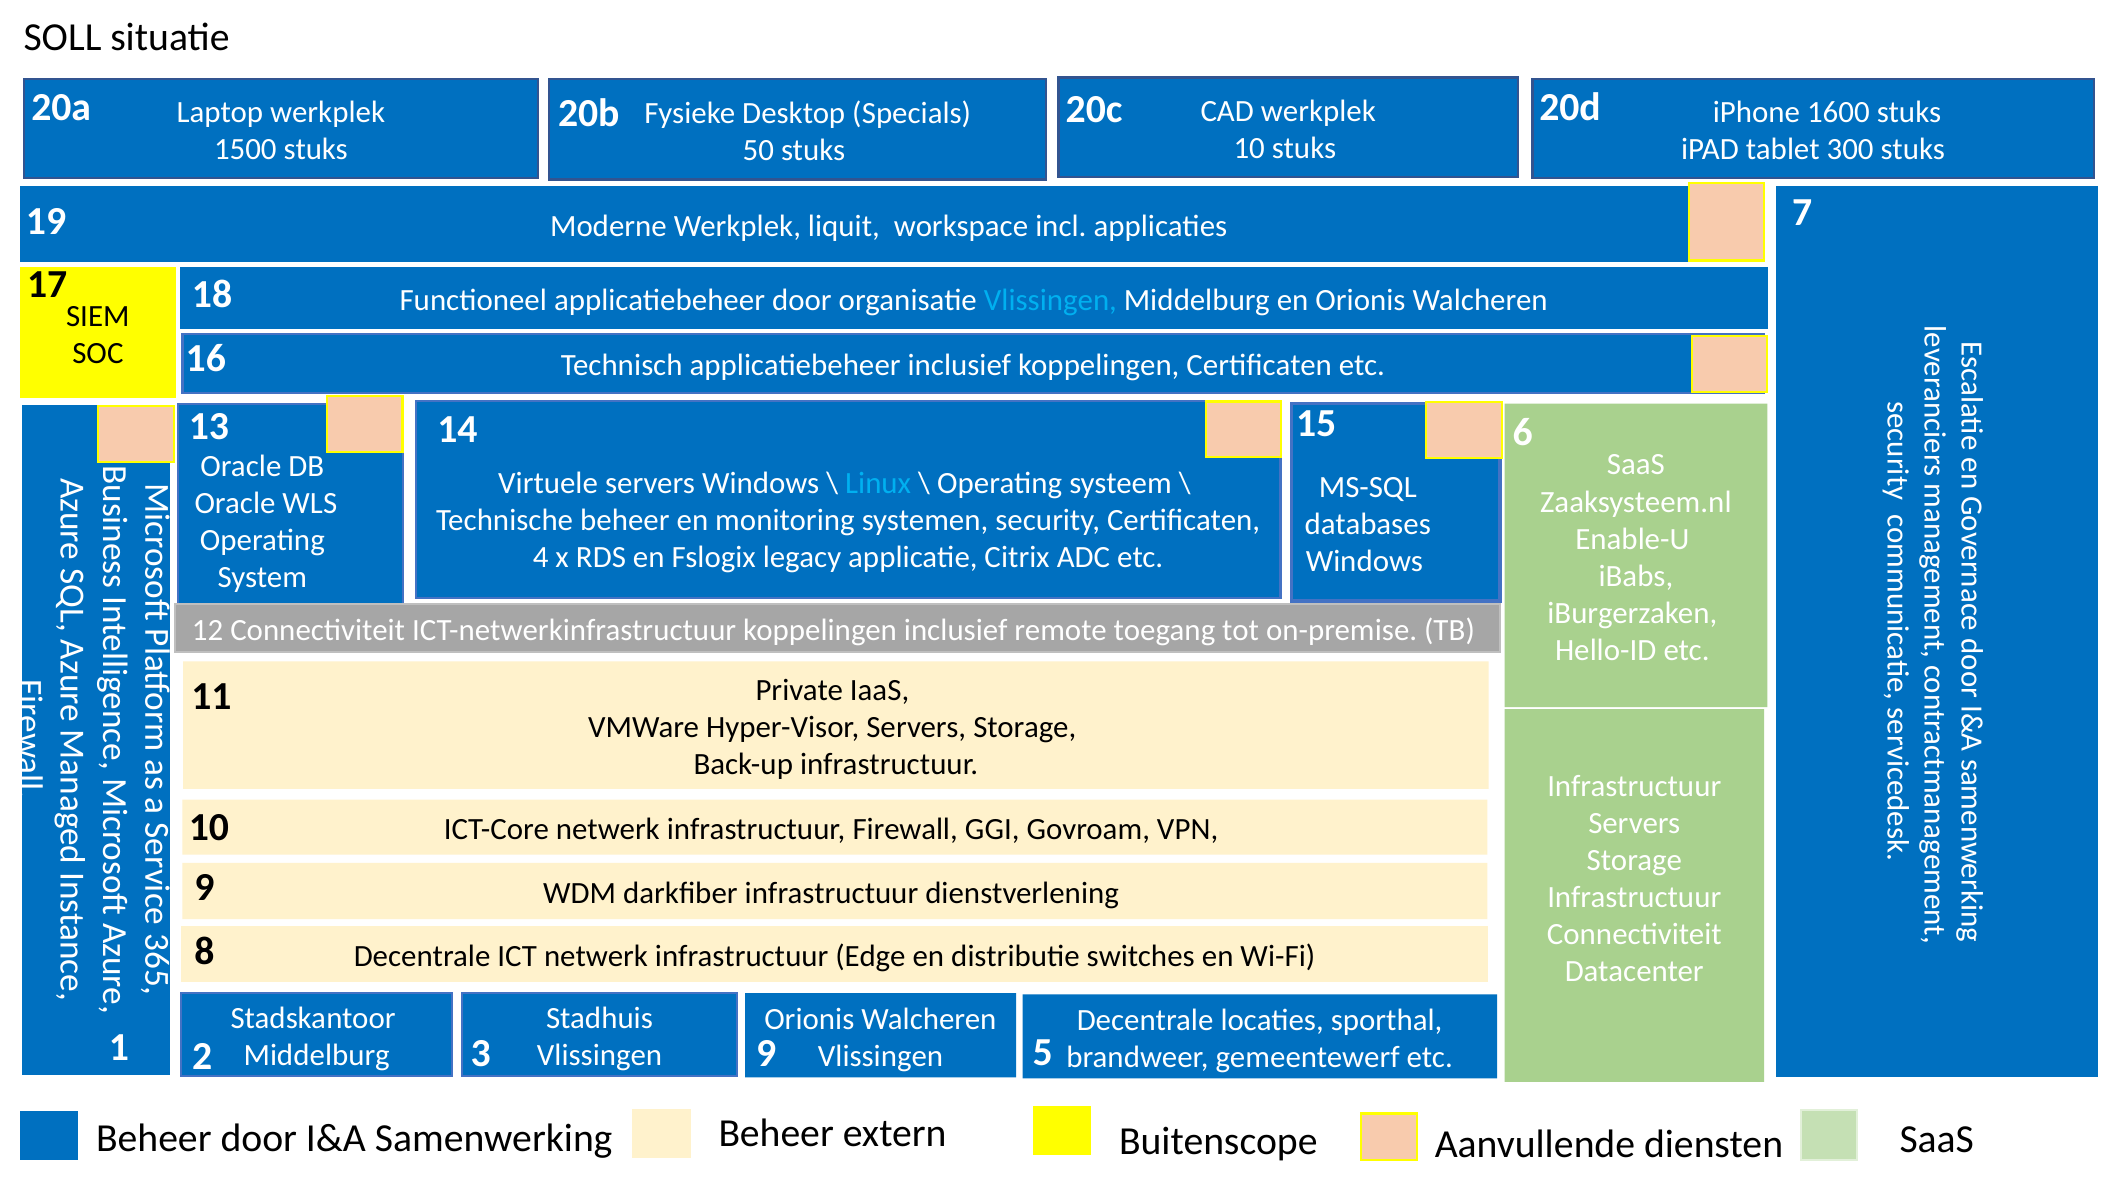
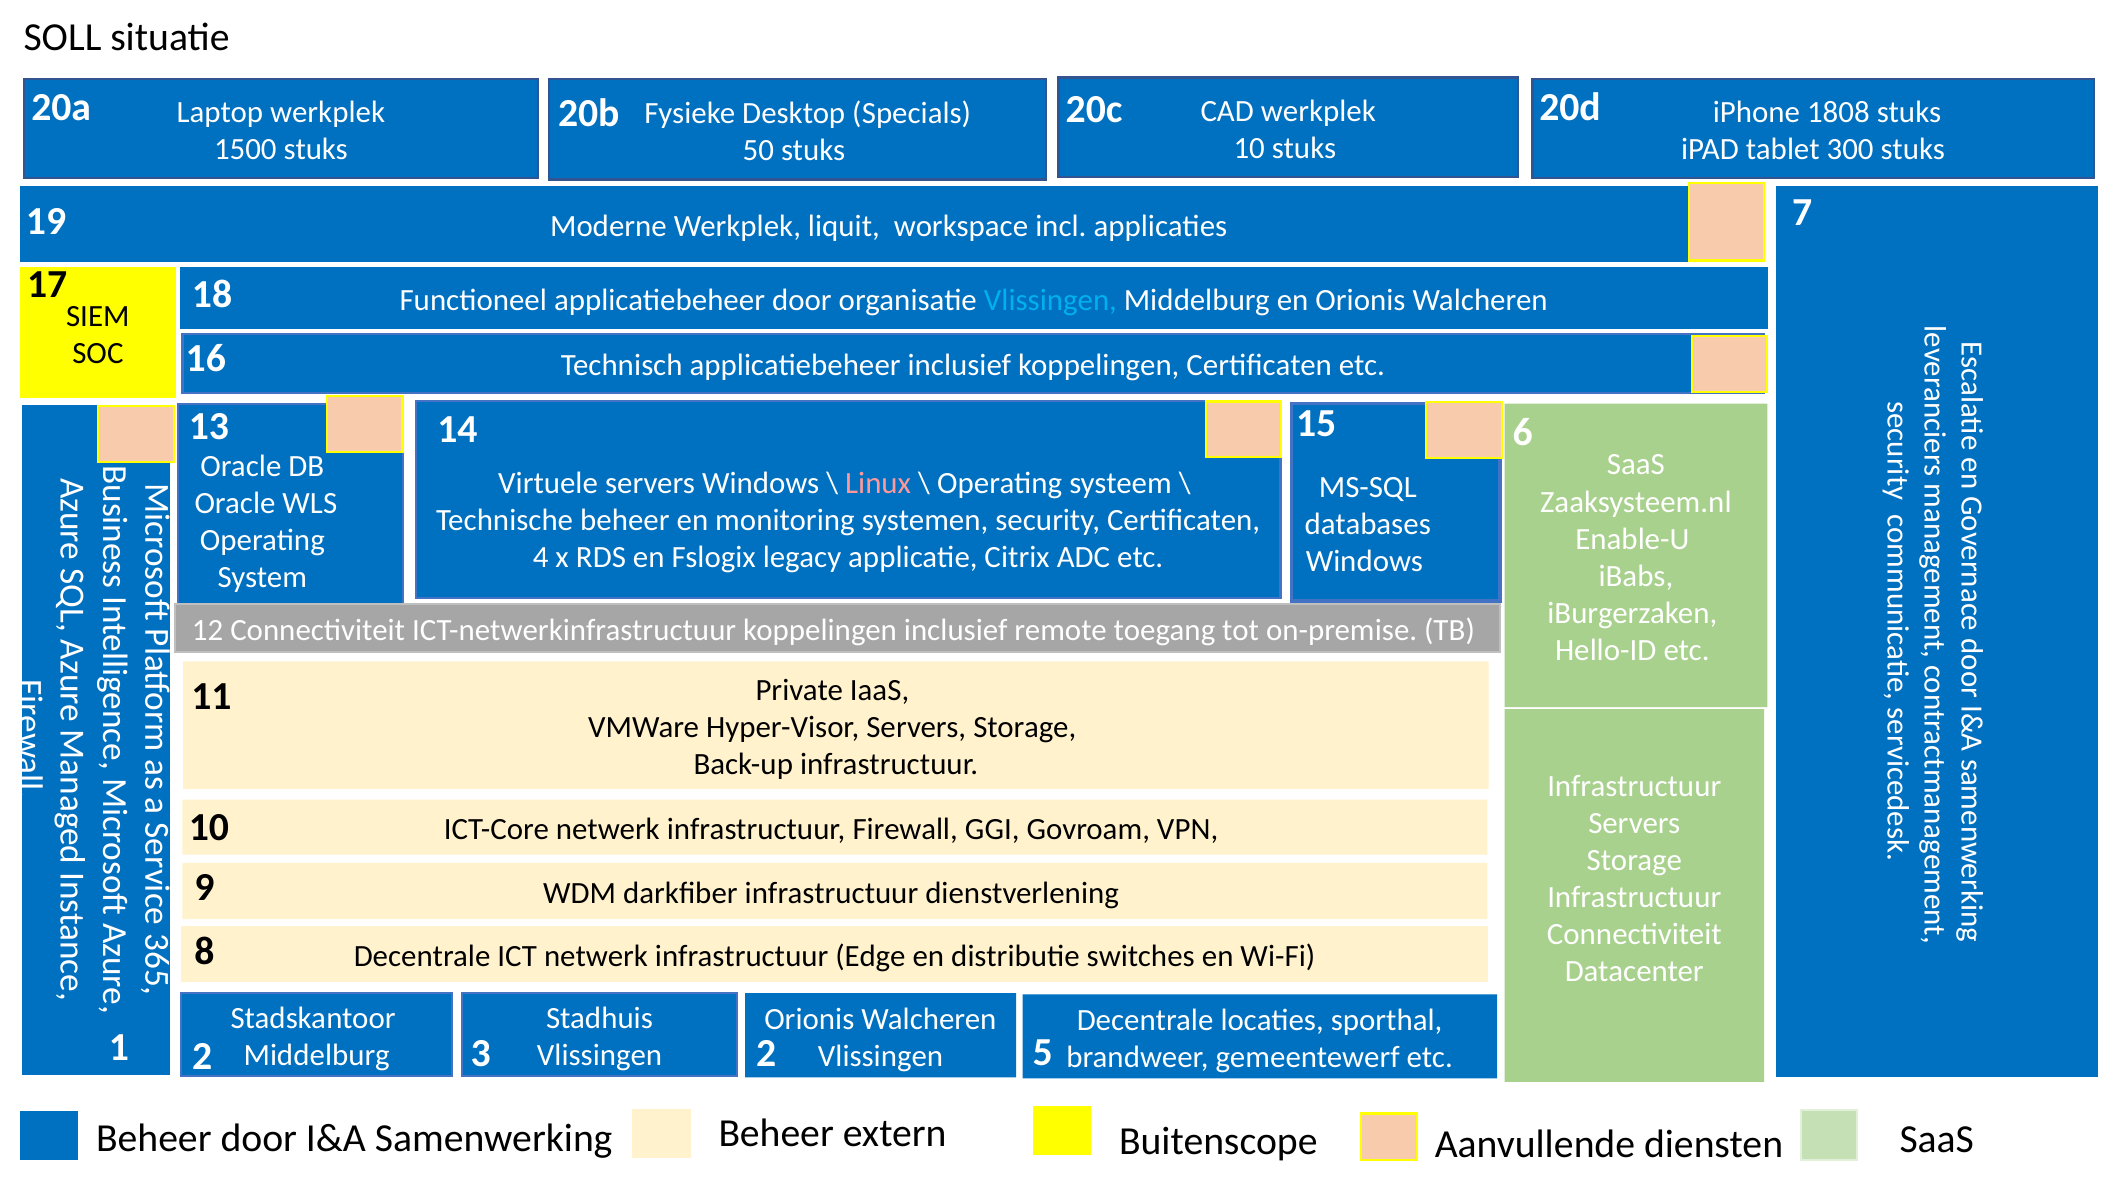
1600: 1600 -> 1808 (1838, 112)
Linux colour: light blue -> pink (878, 483)
Middelburg 9: 9 -> 2 (766, 1054)
